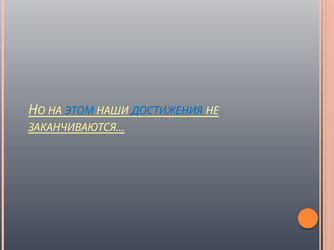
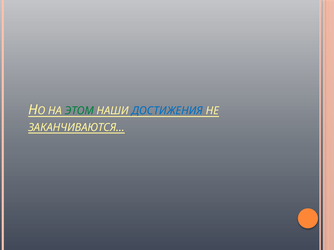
ЭТОМ colour: blue -> green (79, 111)
